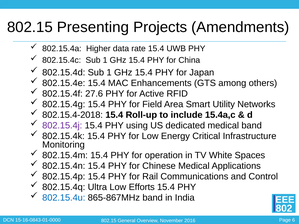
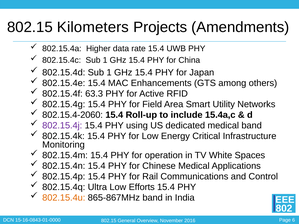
Presenting: Presenting -> Kilometers (93, 27)
27.6: 27.6 -> 63.3 (94, 94)
802.15.4-2018: 802.15.4-2018 -> 802.15.4-2060 (73, 115)
802.15.4u colour: blue -> orange (64, 198)
